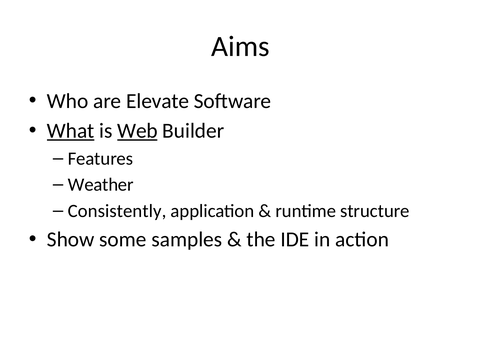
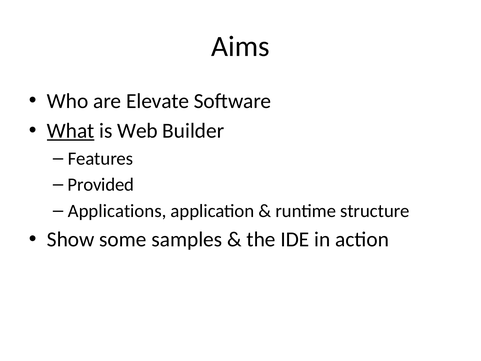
Web underline: present -> none (137, 131)
Weather: Weather -> Provided (101, 185)
Consistently: Consistently -> Applications (117, 211)
